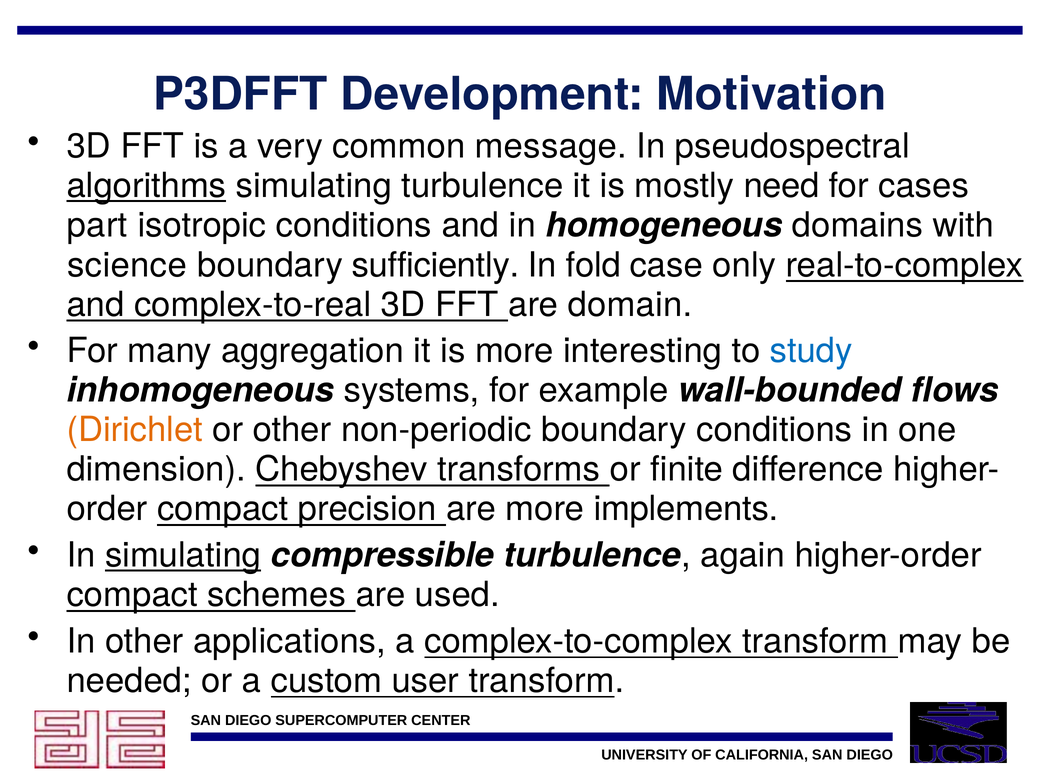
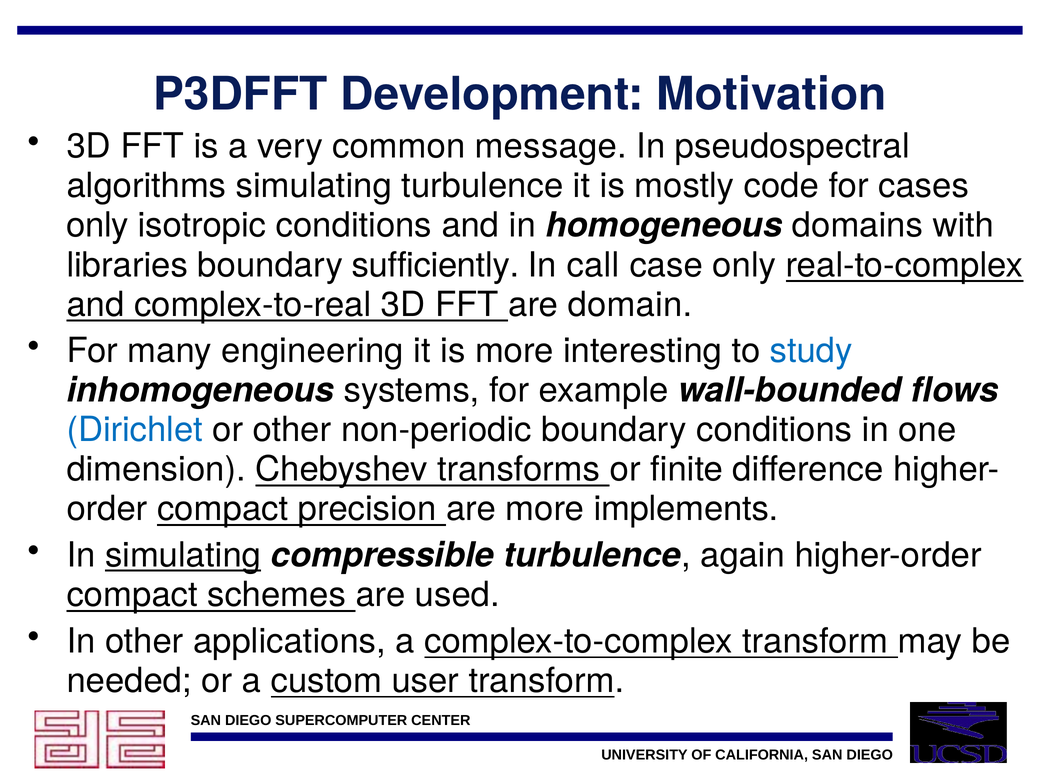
algorithms underline: present -> none (146, 186)
need: need -> code (781, 186)
part: part -> only (98, 226)
science: science -> libraries (127, 265)
fold: fold -> call (593, 265)
aggregation: aggregation -> engineering (312, 351)
Dirichlet colour: orange -> blue (135, 430)
